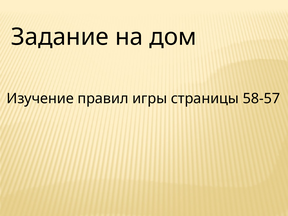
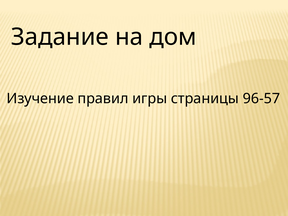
58-57: 58-57 -> 96-57 (261, 99)
